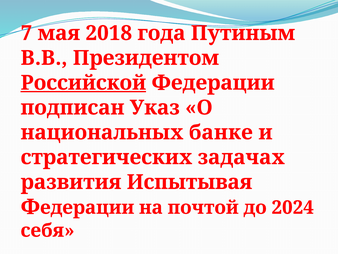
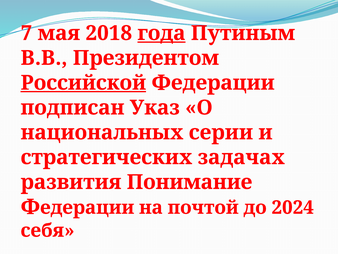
года underline: none -> present (161, 33)
банке: банке -> серии (221, 132)
Испытывая: Испытывая -> Понимание (189, 182)
